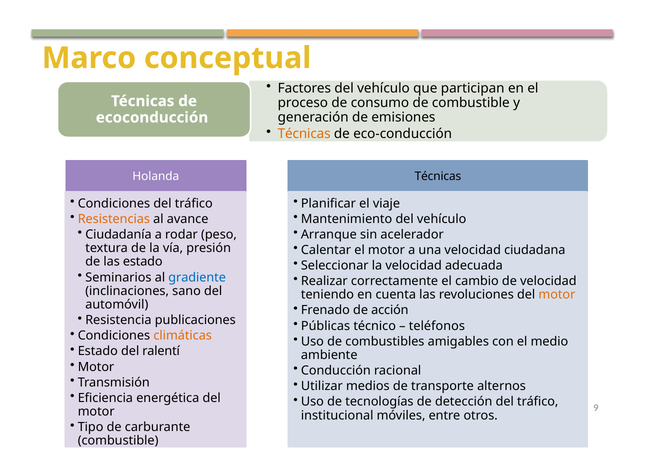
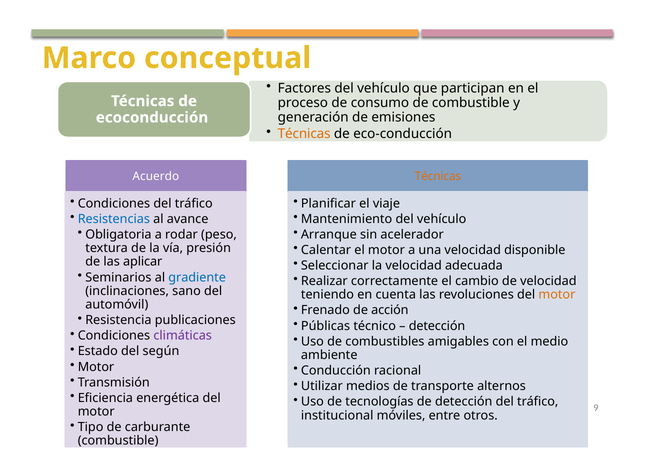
Holanda: Holanda -> Acuerdo (156, 176)
Técnicas colour: black -> orange (438, 176)
Resistencias colour: orange -> blue (114, 219)
Ciudadanía: Ciudadanía -> Obligatoria (118, 234)
ciudadana: ciudadana -> disponible (535, 250)
las estado: estado -> aplicar (143, 262)
teléfonos: teléfonos -> detección (437, 326)
climáticas colour: orange -> purple (183, 336)
ralentí: ralentí -> según (161, 351)
